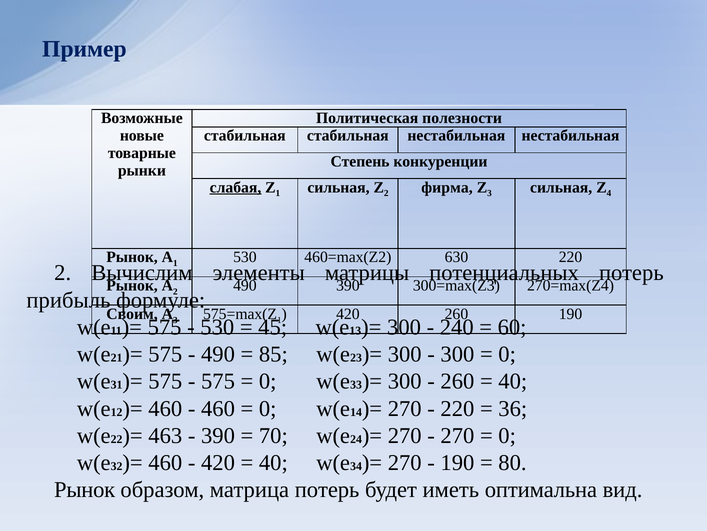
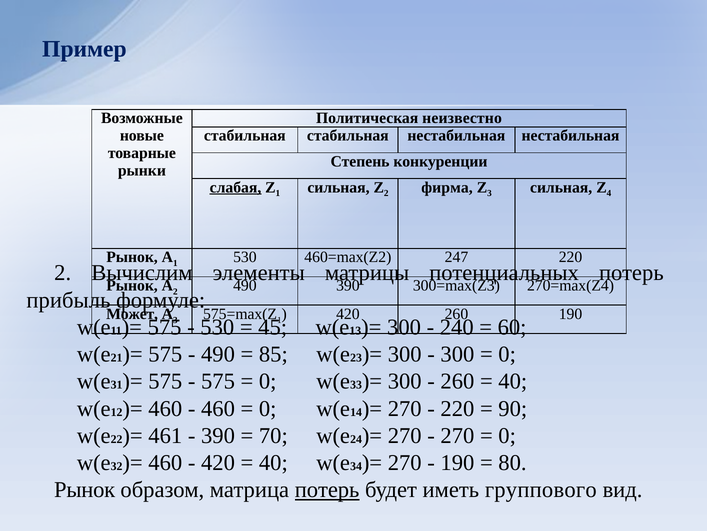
полезности: полезности -> неизвестно (462, 118)
630: 630 -> 247 (456, 257)
Своим: Своим -> Может (132, 313)
36: 36 -> 90 (513, 408)
463: 463 -> 461 (165, 435)
потерь underline: none -> present (327, 489)
оптимальна: оптимальна -> группового (541, 489)
